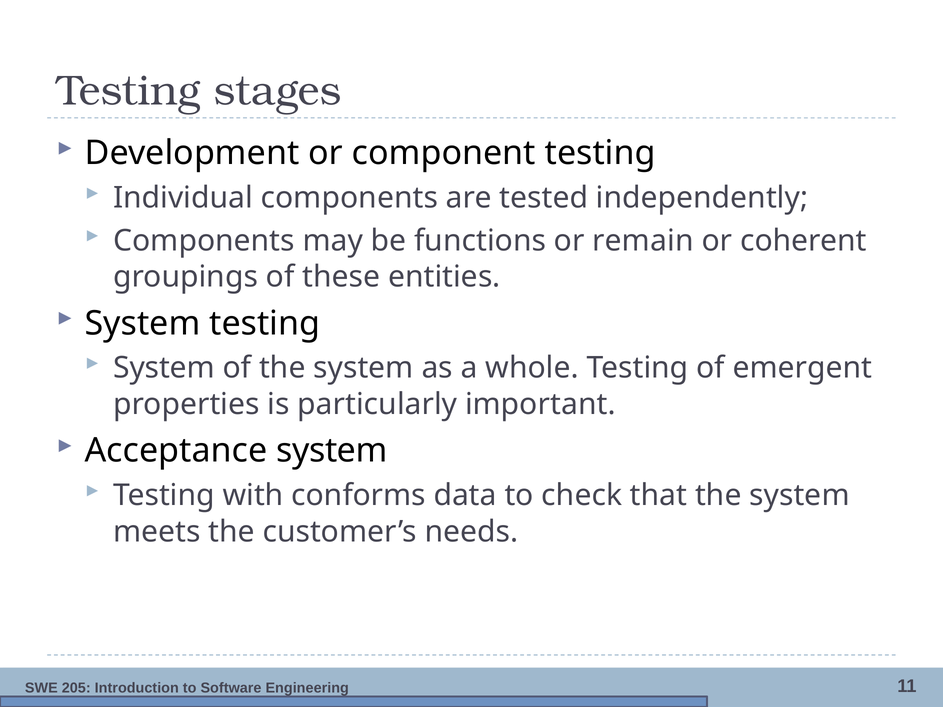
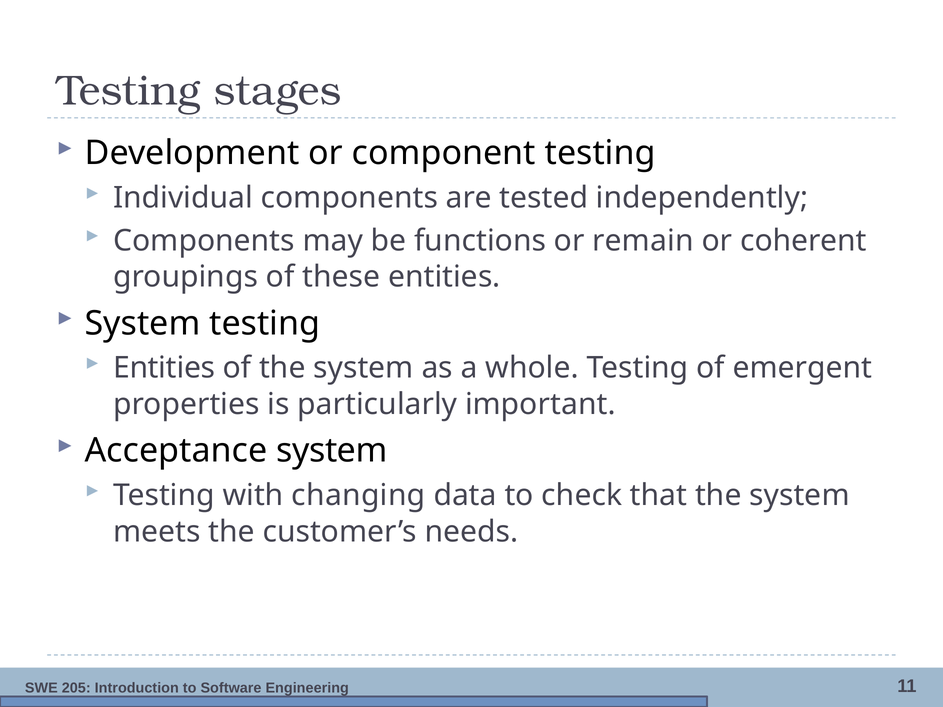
System: System -> Entities (164, 368)
conforms: conforms -> changing (358, 496)
